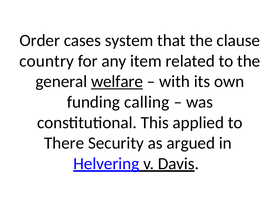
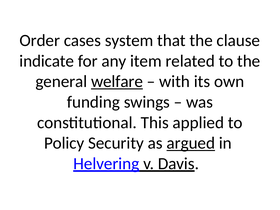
country: country -> indicate (47, 61)
calling: calling -> swings (147, 102)
There: There -> Policy (64, 143)
argued underline: none -> present (191, 143)
